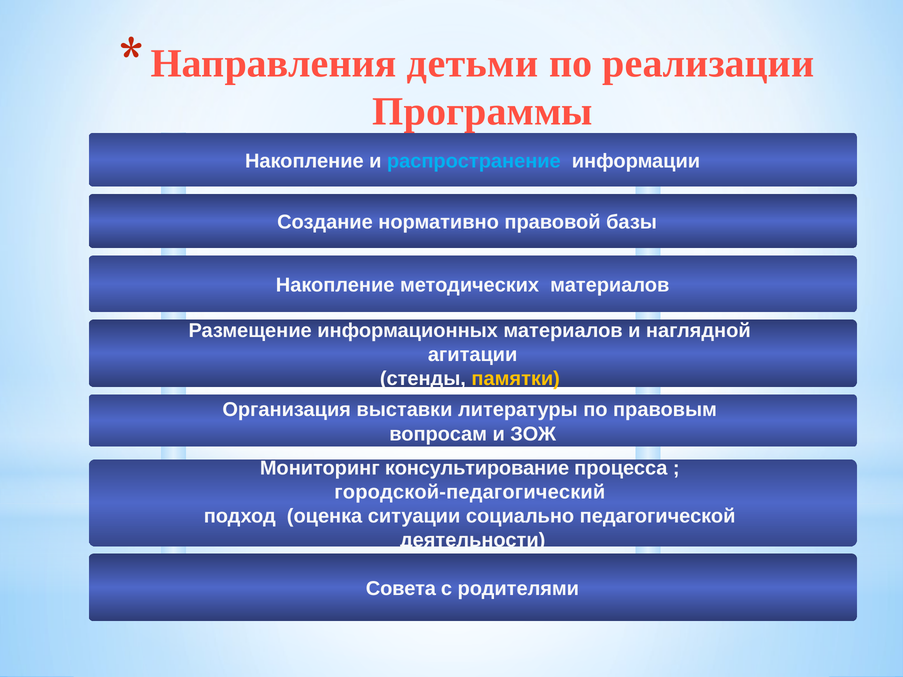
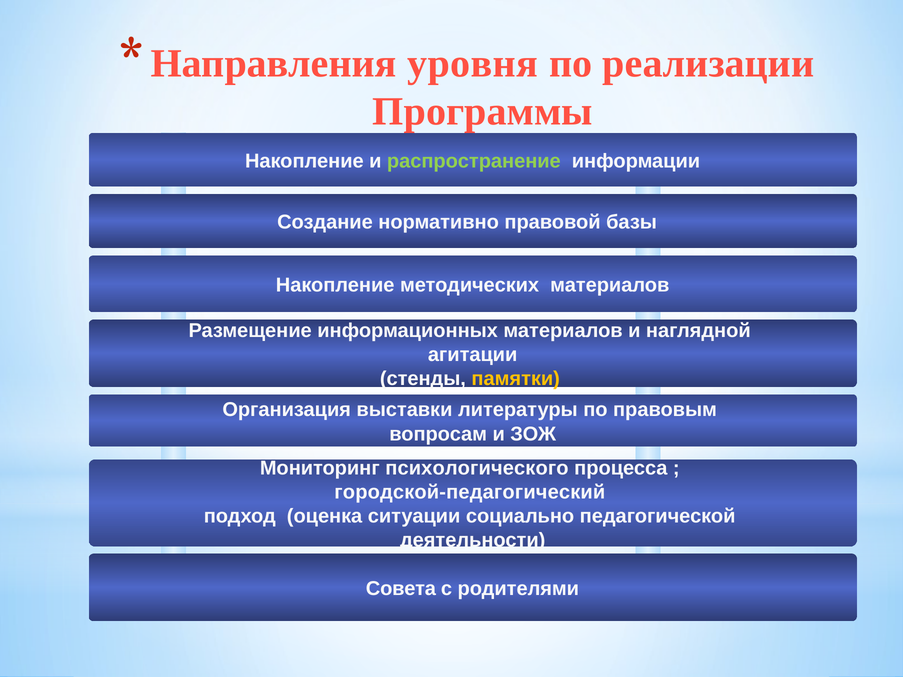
детьми: детьми -> уровня (473, 64)
распространение colour: light blue -> light green (474, 161)
консультирование: консультирование -> психологического (477, 468)
